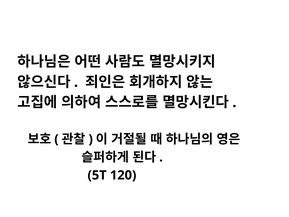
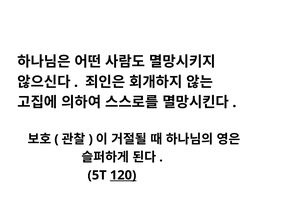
120 underline: none -> present (123, 175)
